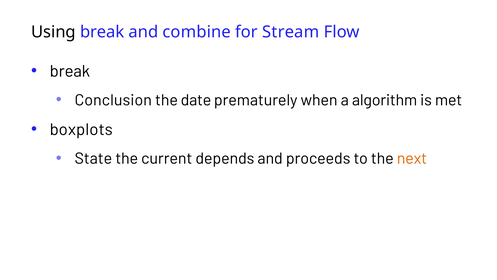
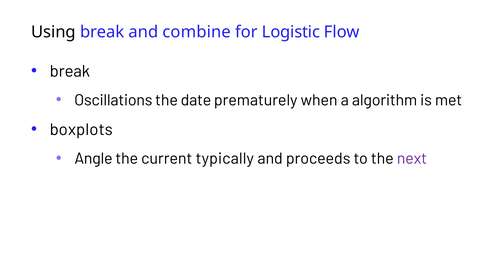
Stream: Stream -> Logistic (291, 32)
Conclusion: Conclusion -> Oscillations (113, 100)
State: State -> Angle (93, 158)
depends: depends -> typically (225, 158)
next colour: orange -> purple (412, 158)
